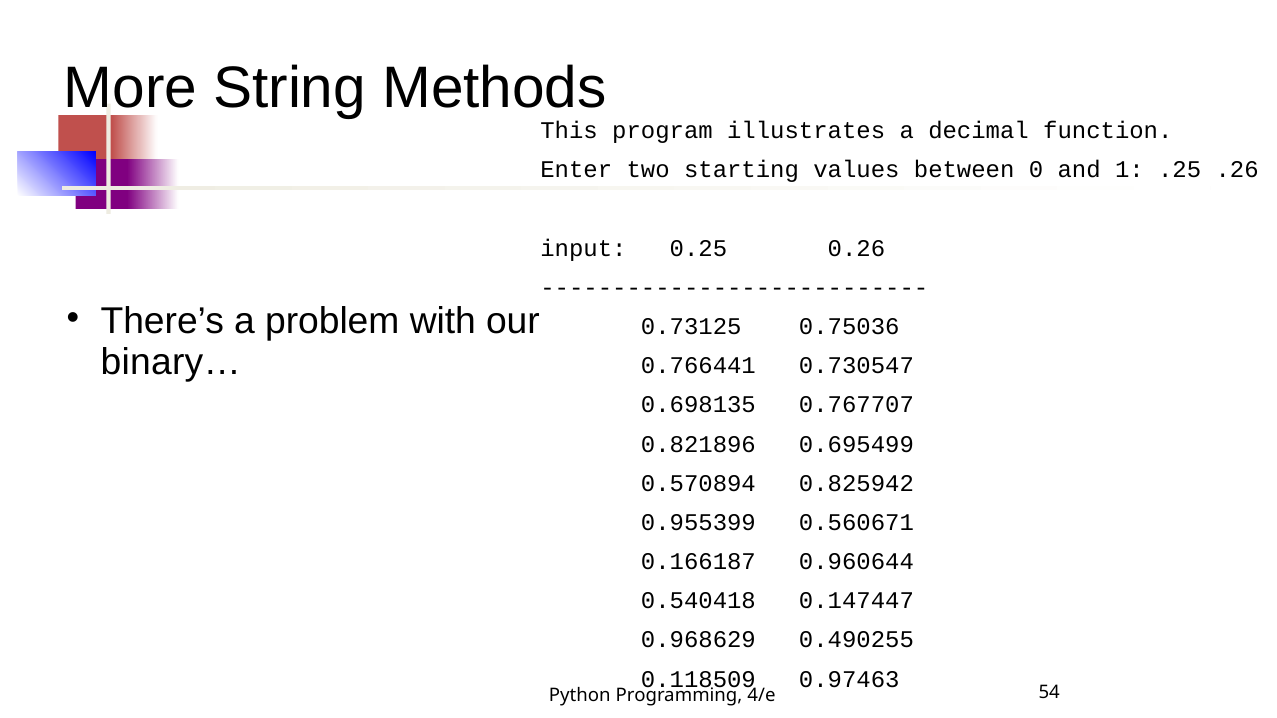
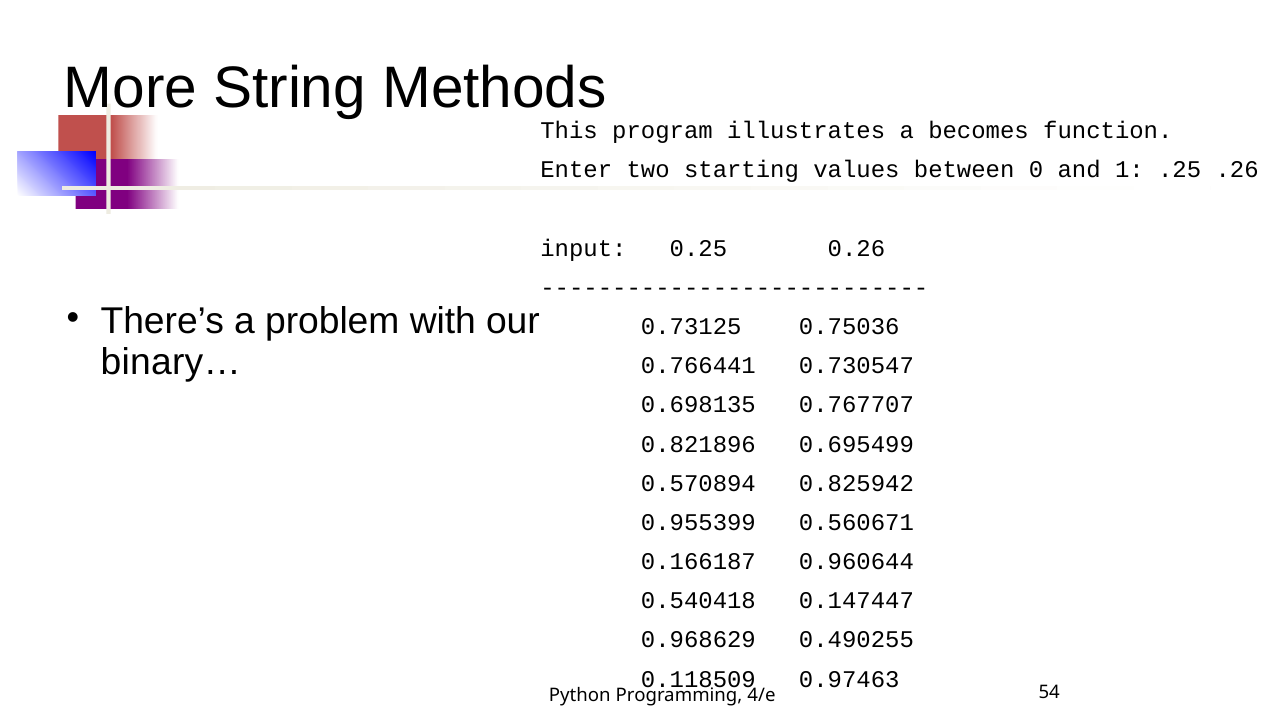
decimal: decimal -> becomes (979, 131)
